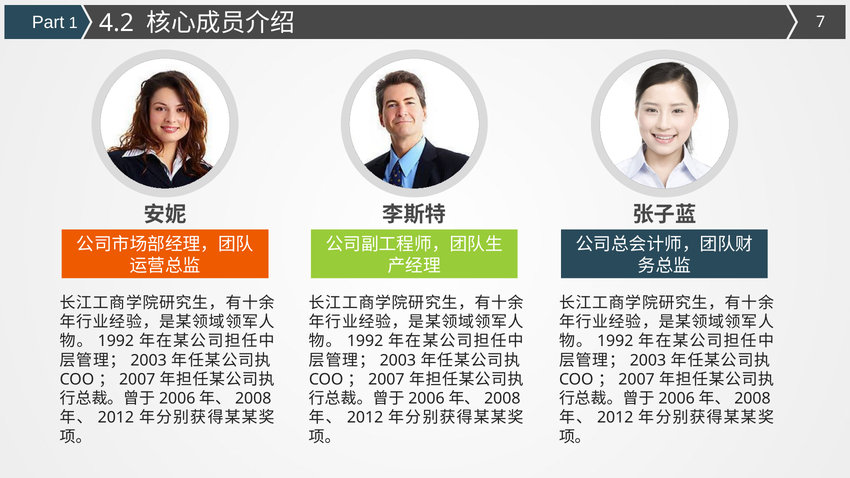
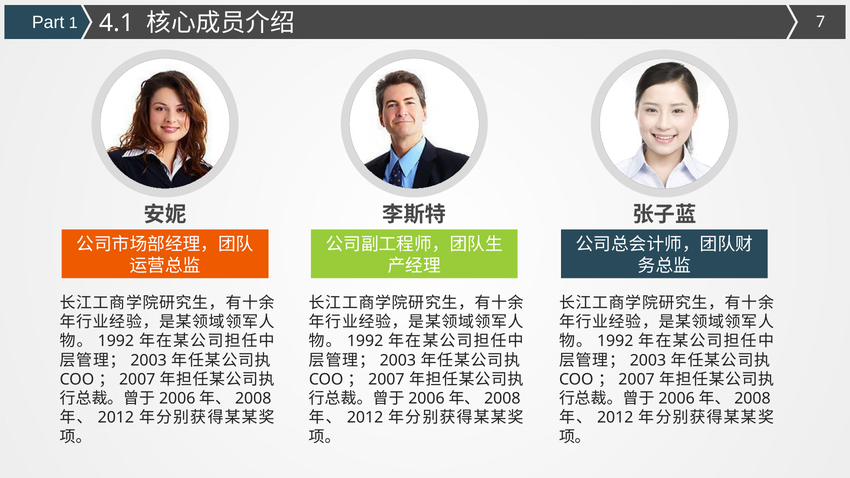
4.2: 4.2 -> 4.1 (116, 23)
